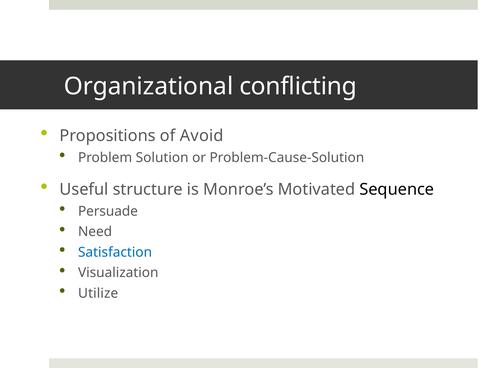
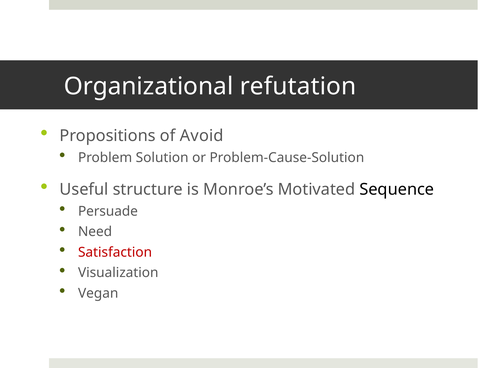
conflicting: conflicting -> refutation (298, 86)
Satisfaction colour: blue -> red (115, 252)
Utilize: Utilize -> Vegan (98, 293)
